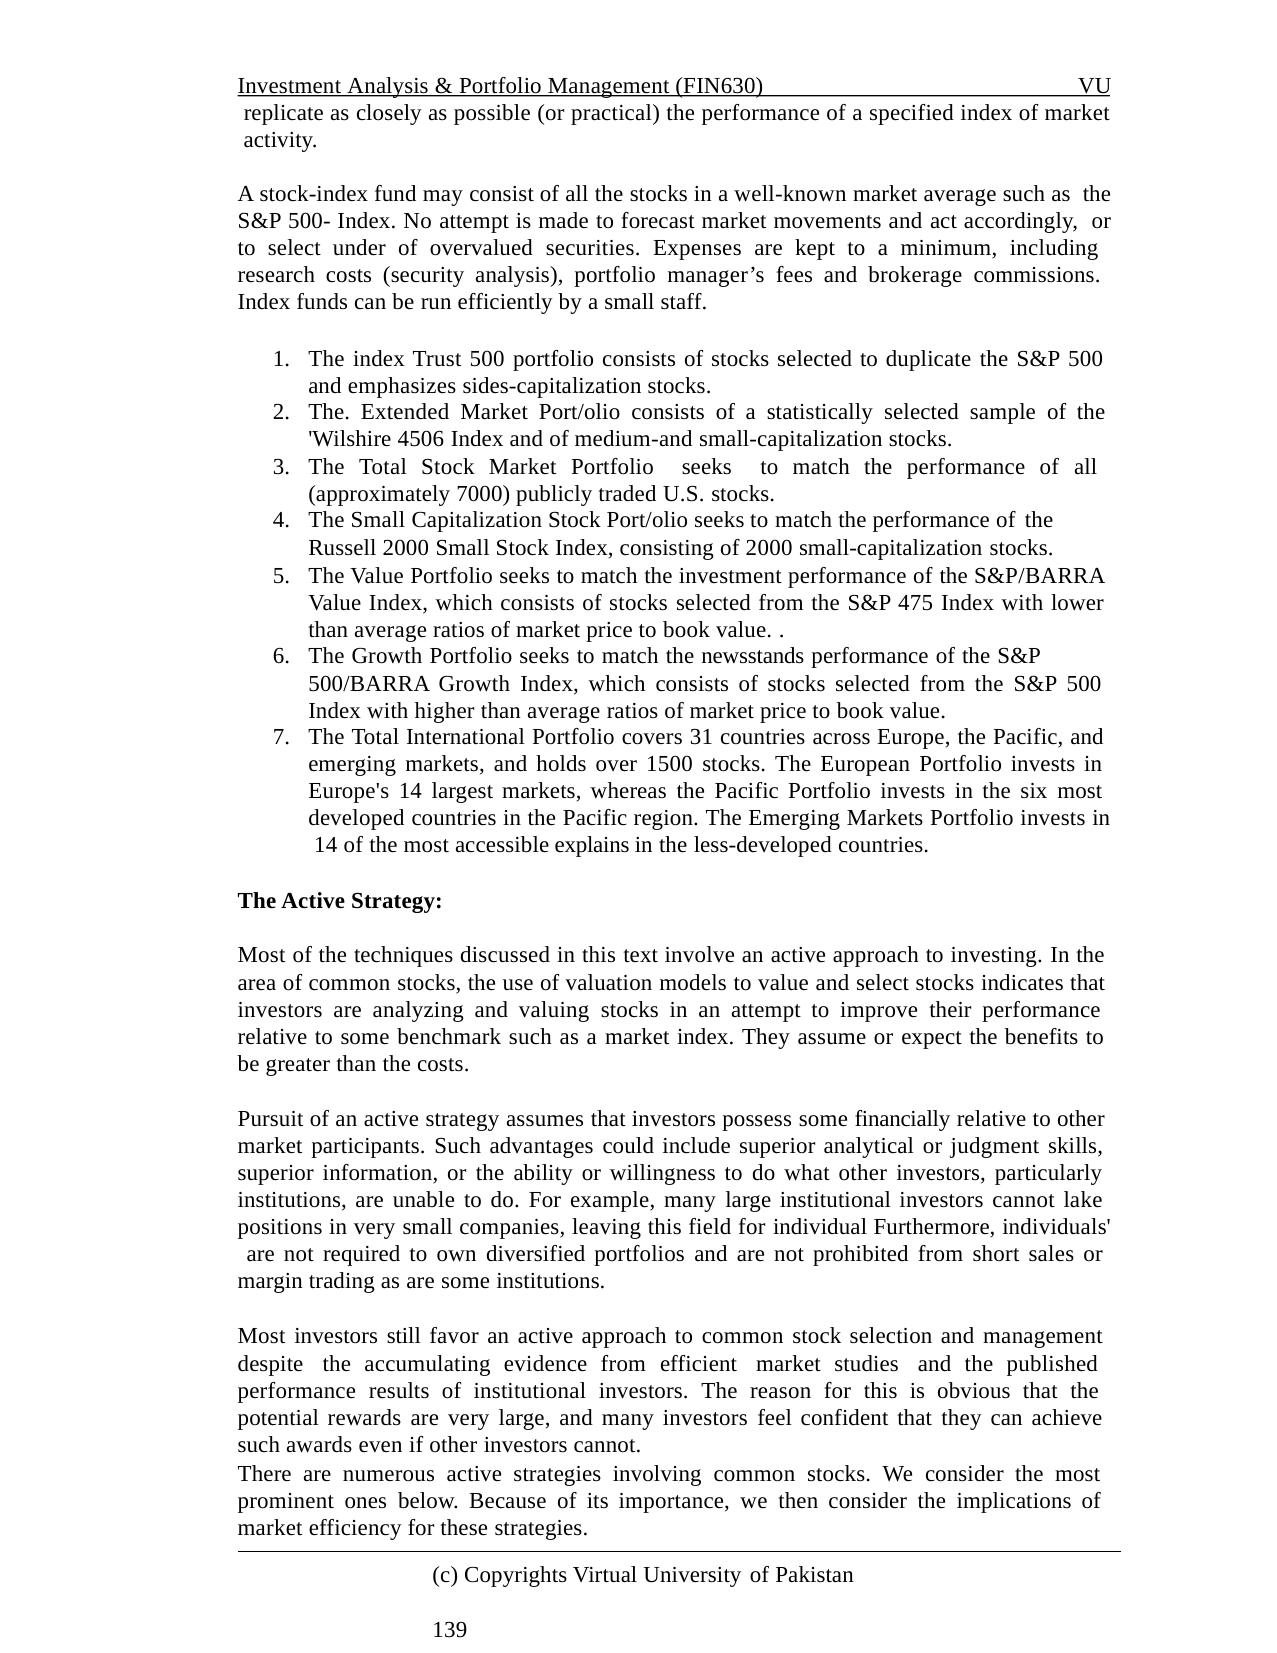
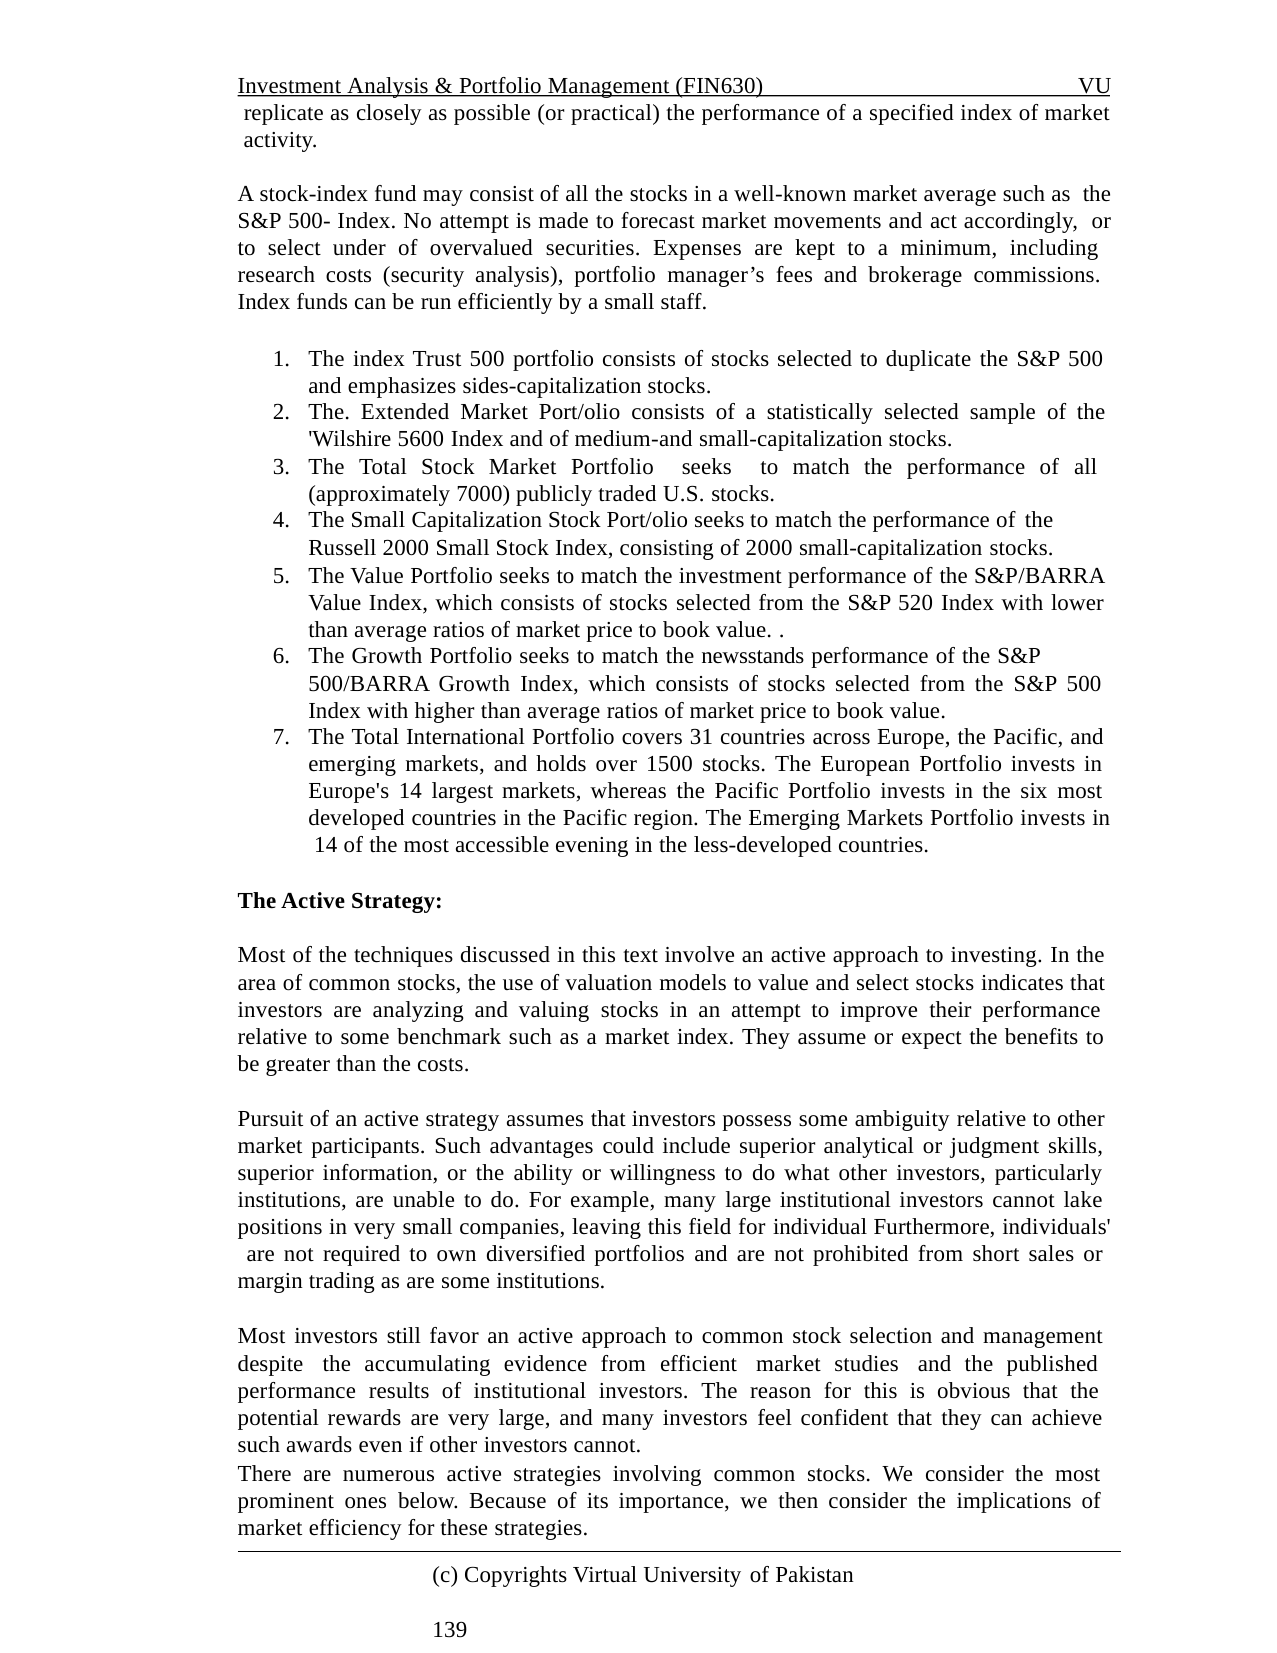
4506: 4506 -> 5600 (421, 439)
475: 475 -> 520 (916, 603)
explains: explains -> evening (592, 845)
financially: financially -> ambiguity (902, 1119)
